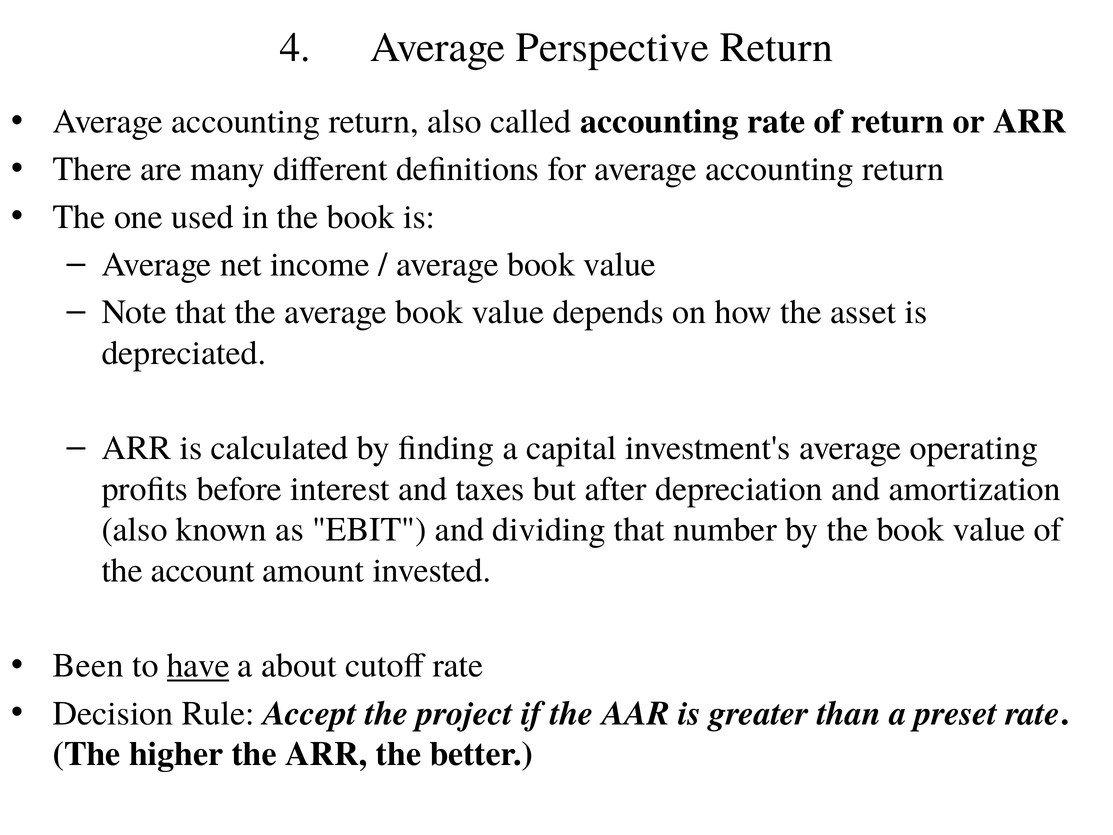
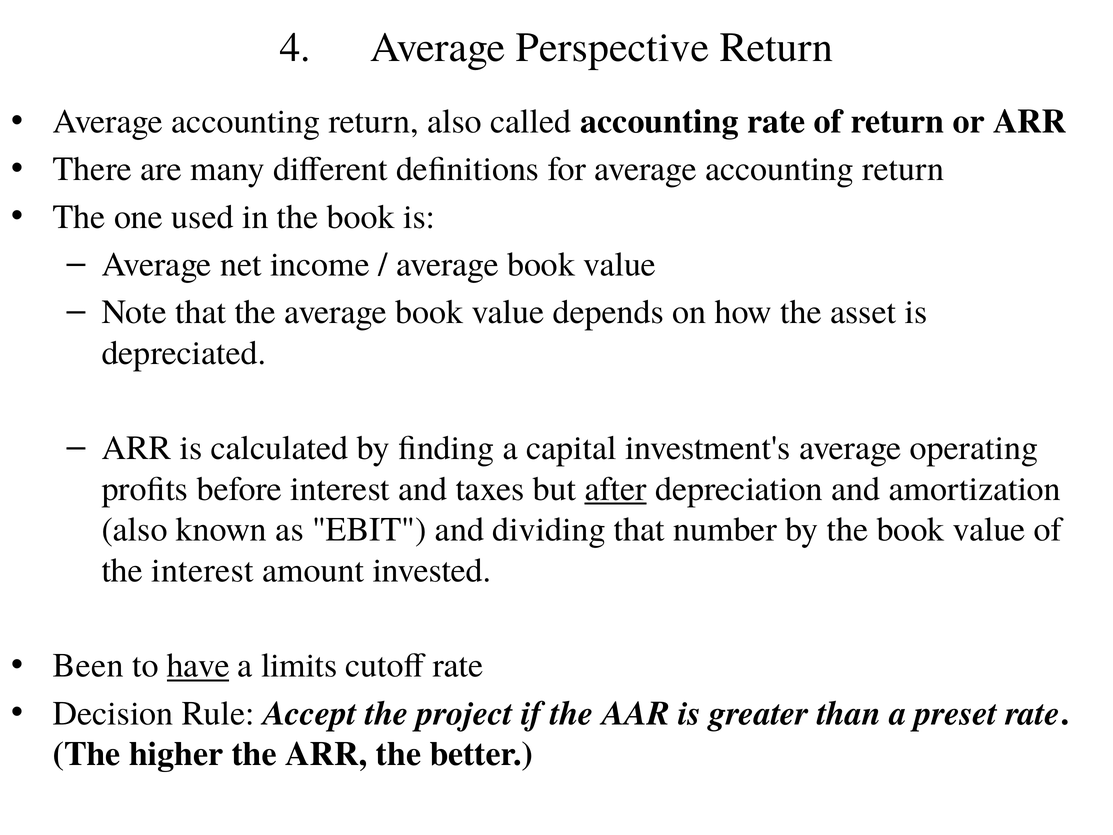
after underline: none -> present (616, 489)
the account: account -> interest (202, 570)
about: about -> limits (299, 665)
